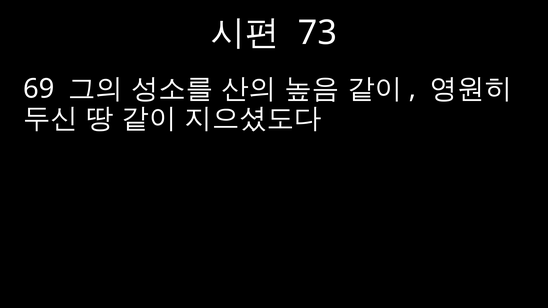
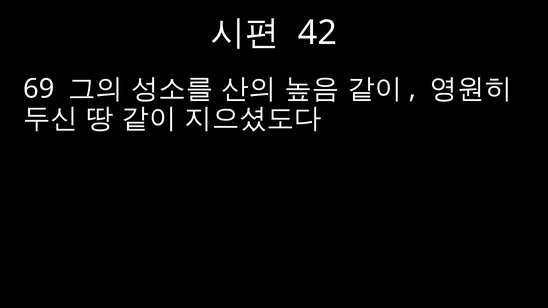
73: 73 -> 42 (317, 33)
